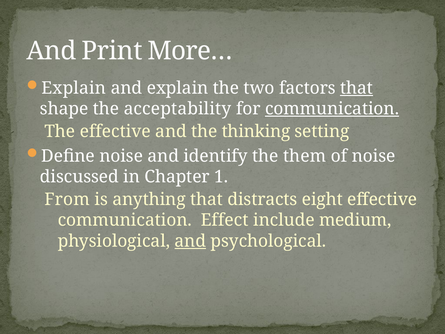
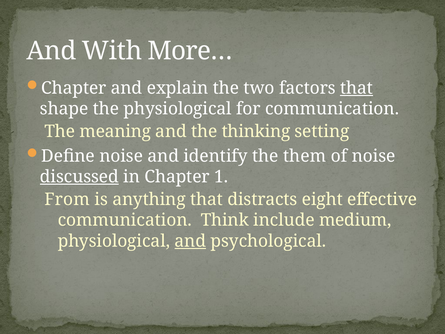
Print: Print -> With (112, 51)
Explain: Explain -> Chapter (74, 88)
the acceptability: acceptability -> physiological (178, 109)
communication underline: present -> none (332, 109)
The effective: effective -> meaning (115, 131)
discussed underline: none -> present (79, 177)
Effect: Effect -> Think (225, 220)
